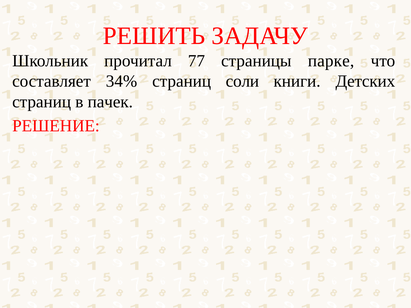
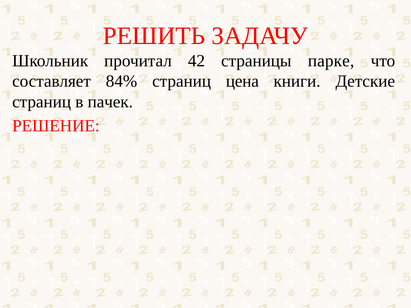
77: 77 -> 42 (196, 61)
34%: 34% -> 84% (122, 81)
соли: соли -> цена (242, 81)
Детских: Детских -> Детские (365, 81)
